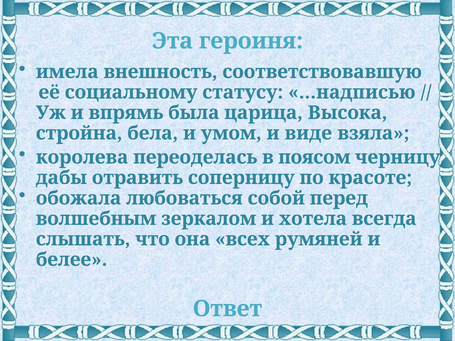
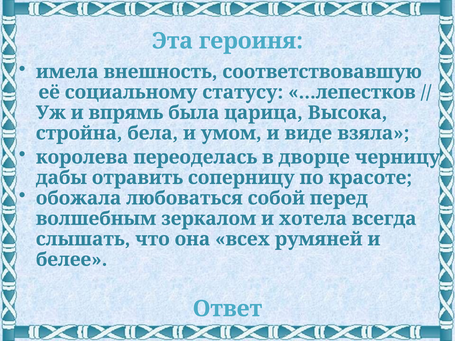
…надписью: …надписью -> …лепестков (352, 92)
поясом: поясом -> дворце (314, 157)
